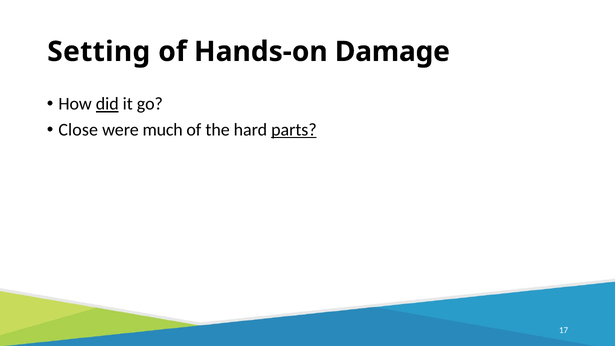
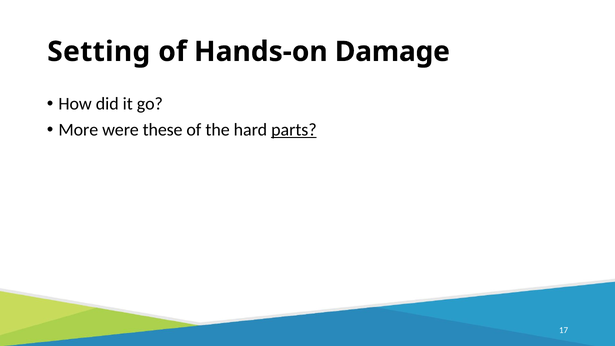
did underline: present -> none (107, 104)
Close: Close -> More (78, 130)
much: much -> these (163, 130)
